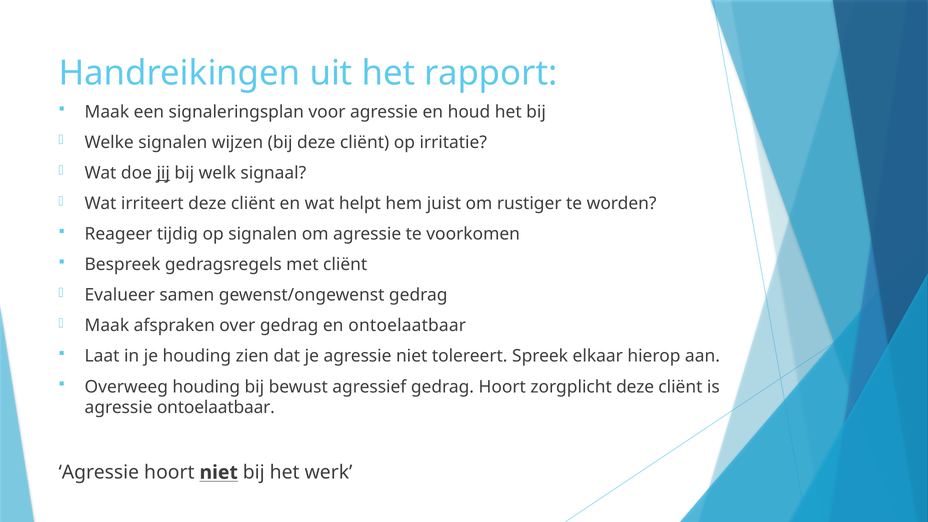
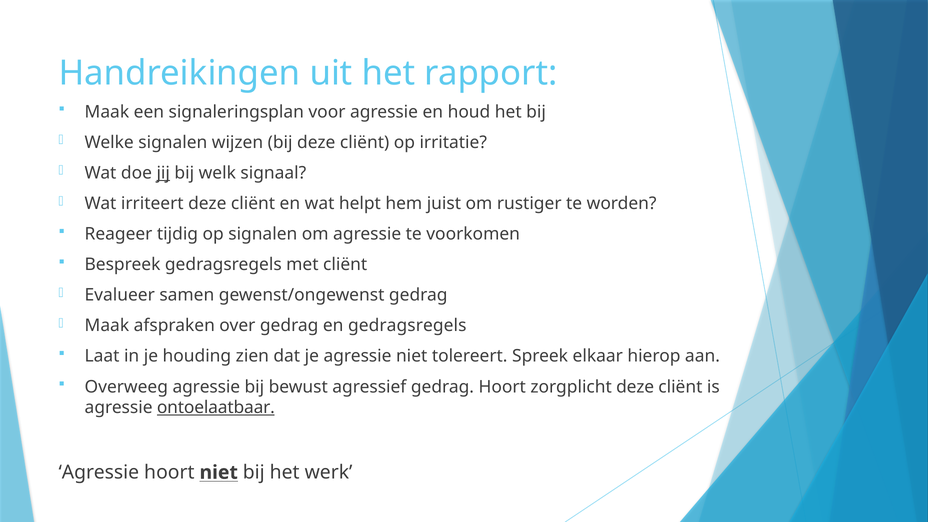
en ontoelaatbaar: ontoelaatbaar -> gedragsregels (407, 326)
Overweeg houding: houding -> agressie (206, 387)
ontoelaatbaar underline: none -> present (216, 408)
